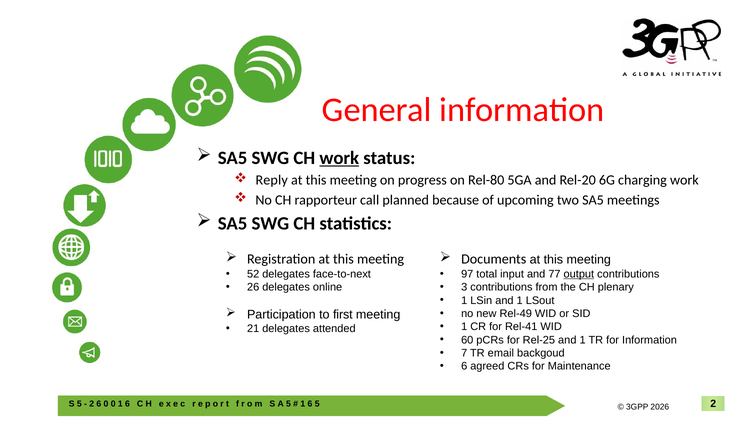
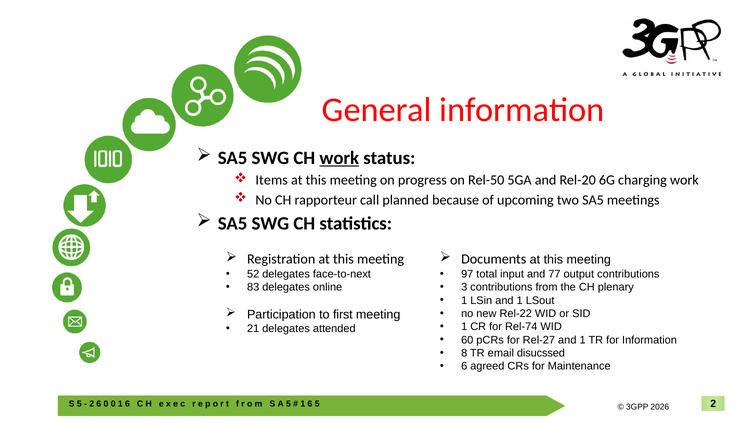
Reply: Reply -> Items (272, 180)
Rel-80: Rel-80 -> Rel-50 (486, 180)
output underline: present -> none (579, 274)
26: 26 -> 83 (253, 287)
Rel-49: Rel-49 -> Rel-22 (516, 314)
Rel-41: Rel-41 -> Rel-74 (521, 327)
Rel-25: Rel-25 -> Rel-27 (539, 340)
7: 7 -> 8 (464, 353)
backgoud: backgoud -> disucssed (541, 353)
